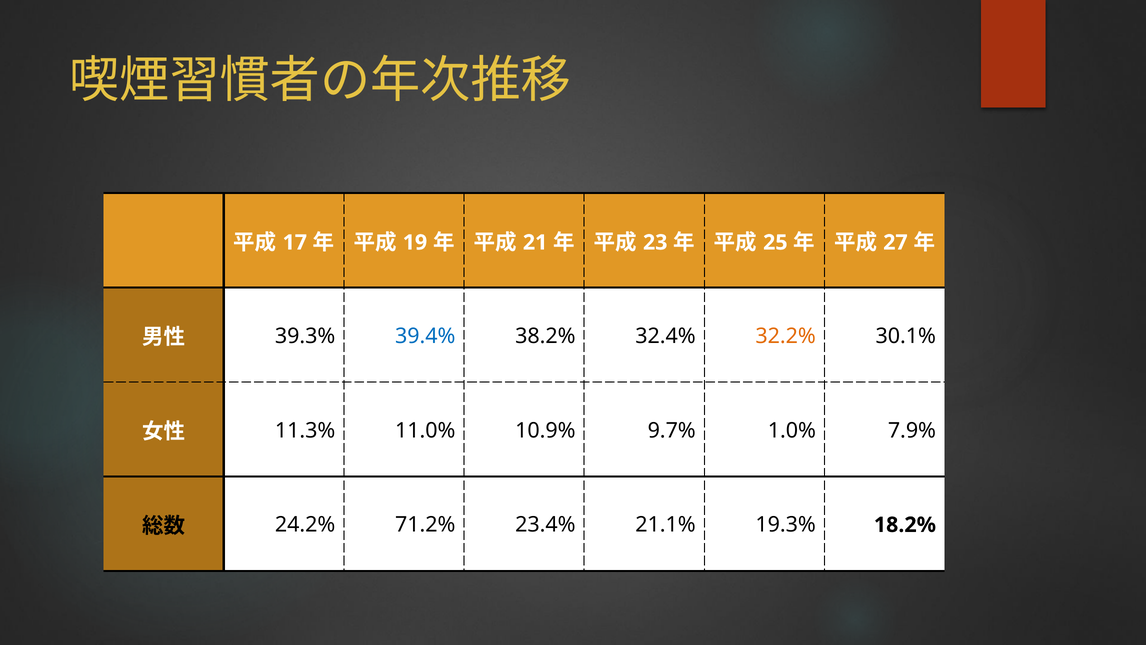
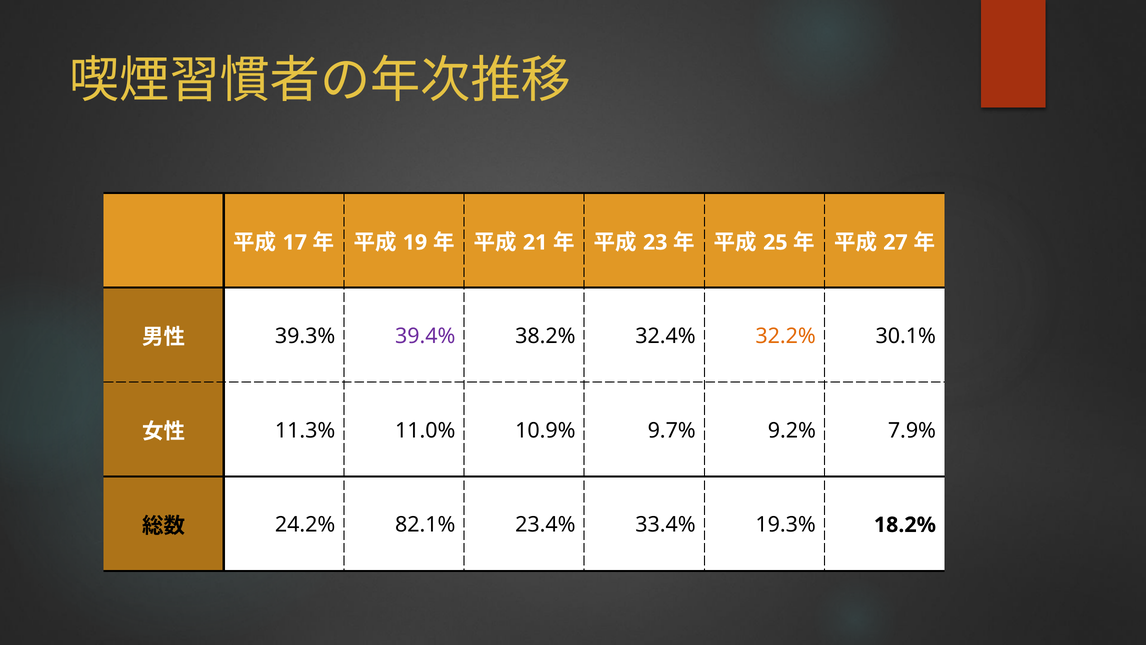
39.4% colour: blue -> purple (425, 336)
1.0%: 1.0% -> 9.2% (792, 430)
71.2%: 71.2% -> 82.1% (425, 525)
21.1%: 21.1% -> 33.4% (666, 525)
